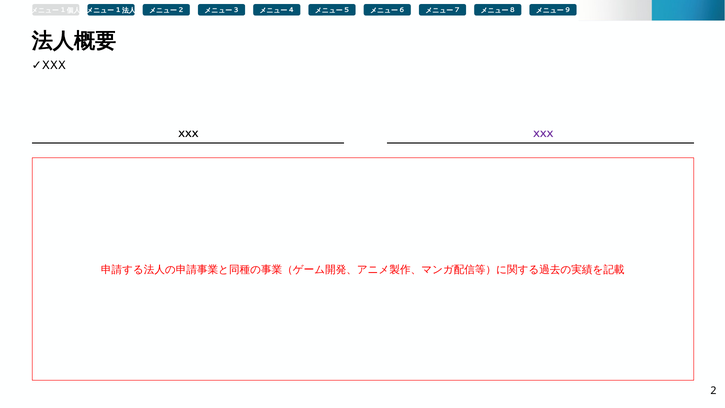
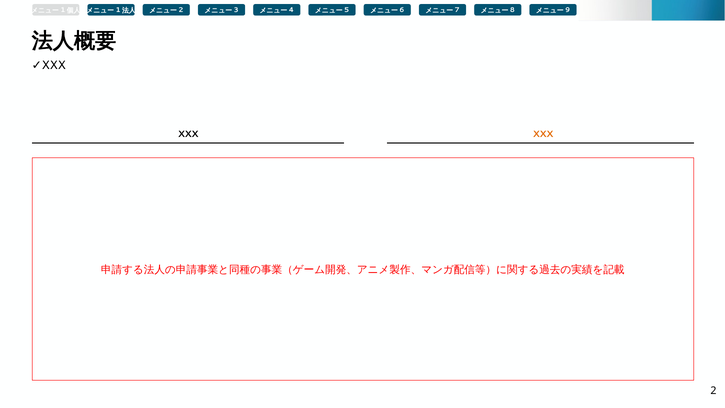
XXX colour: purple -> orange (543, 134)
